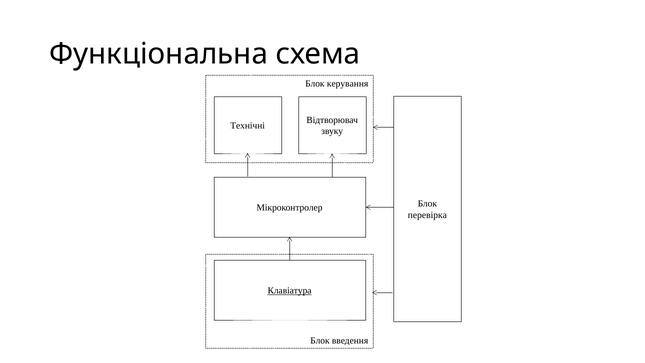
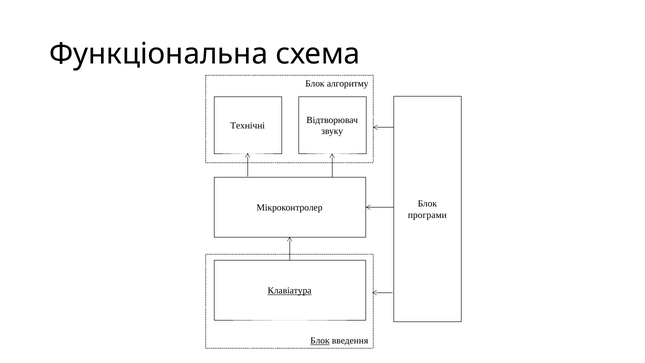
керування: керування -> алгоритму (348, 84)
перевірка: перевірка -> програми (427, 215)
Блок underline: none -> present (320, 340)
